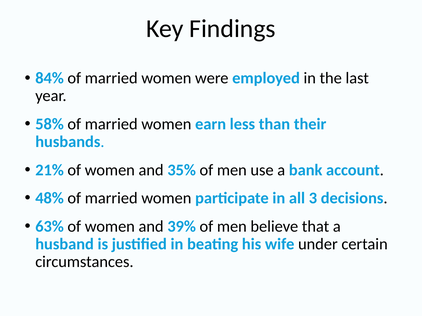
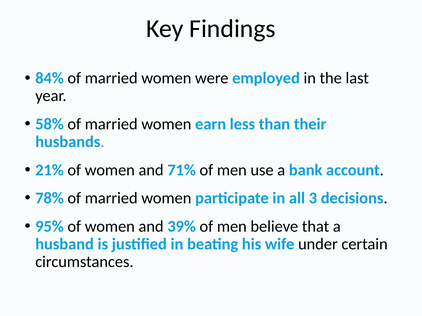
35%: 35% -> 71% (182, 170)
48%: 48% -> 78% (50, 198)
63%: 63% -> 95% (50, 227)
